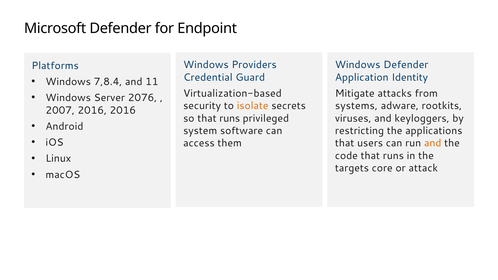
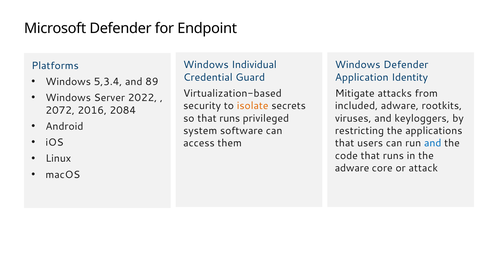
Providers: Providers -> Individual (254, 65)
7,8.4: 7,8.4 -> 5,3.4 (108, 82)
11: 11 -> 89 (152, 82)
2076: 2076 -> 2022 (142, 98)
systems: systems -> included (356, 106)
2007: 2007 -> 2072 (60, 110)
2016 2016: 2016 -> 2084 (123, 110)
and colour: orange -> blue (433, 143)
targets: targets -> adware (352, 168)
